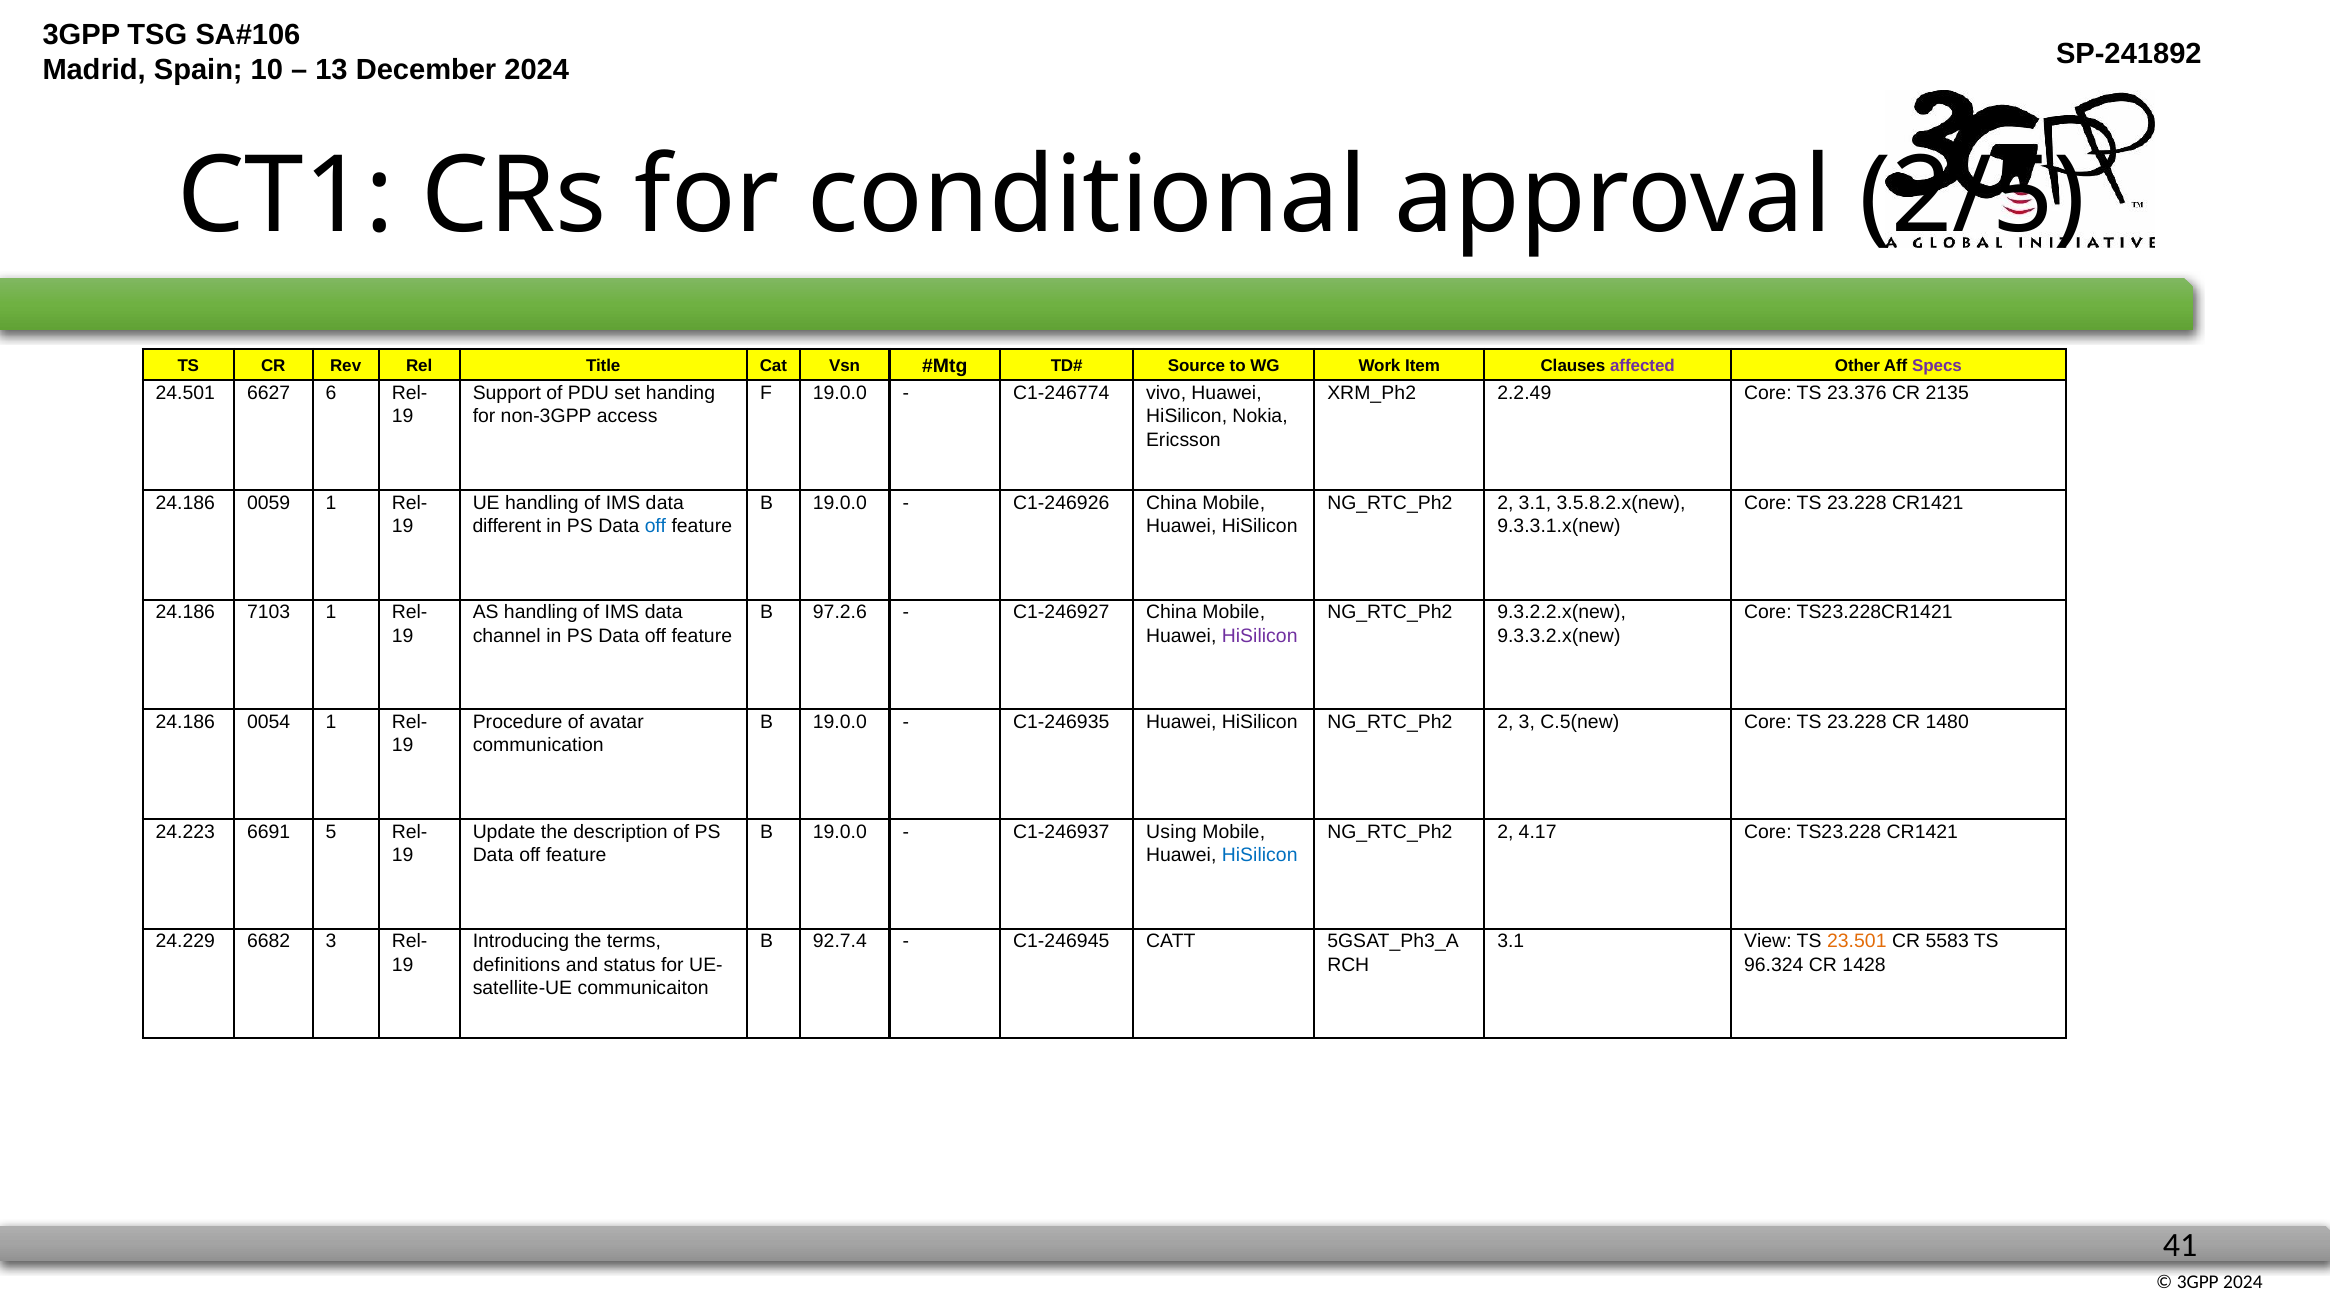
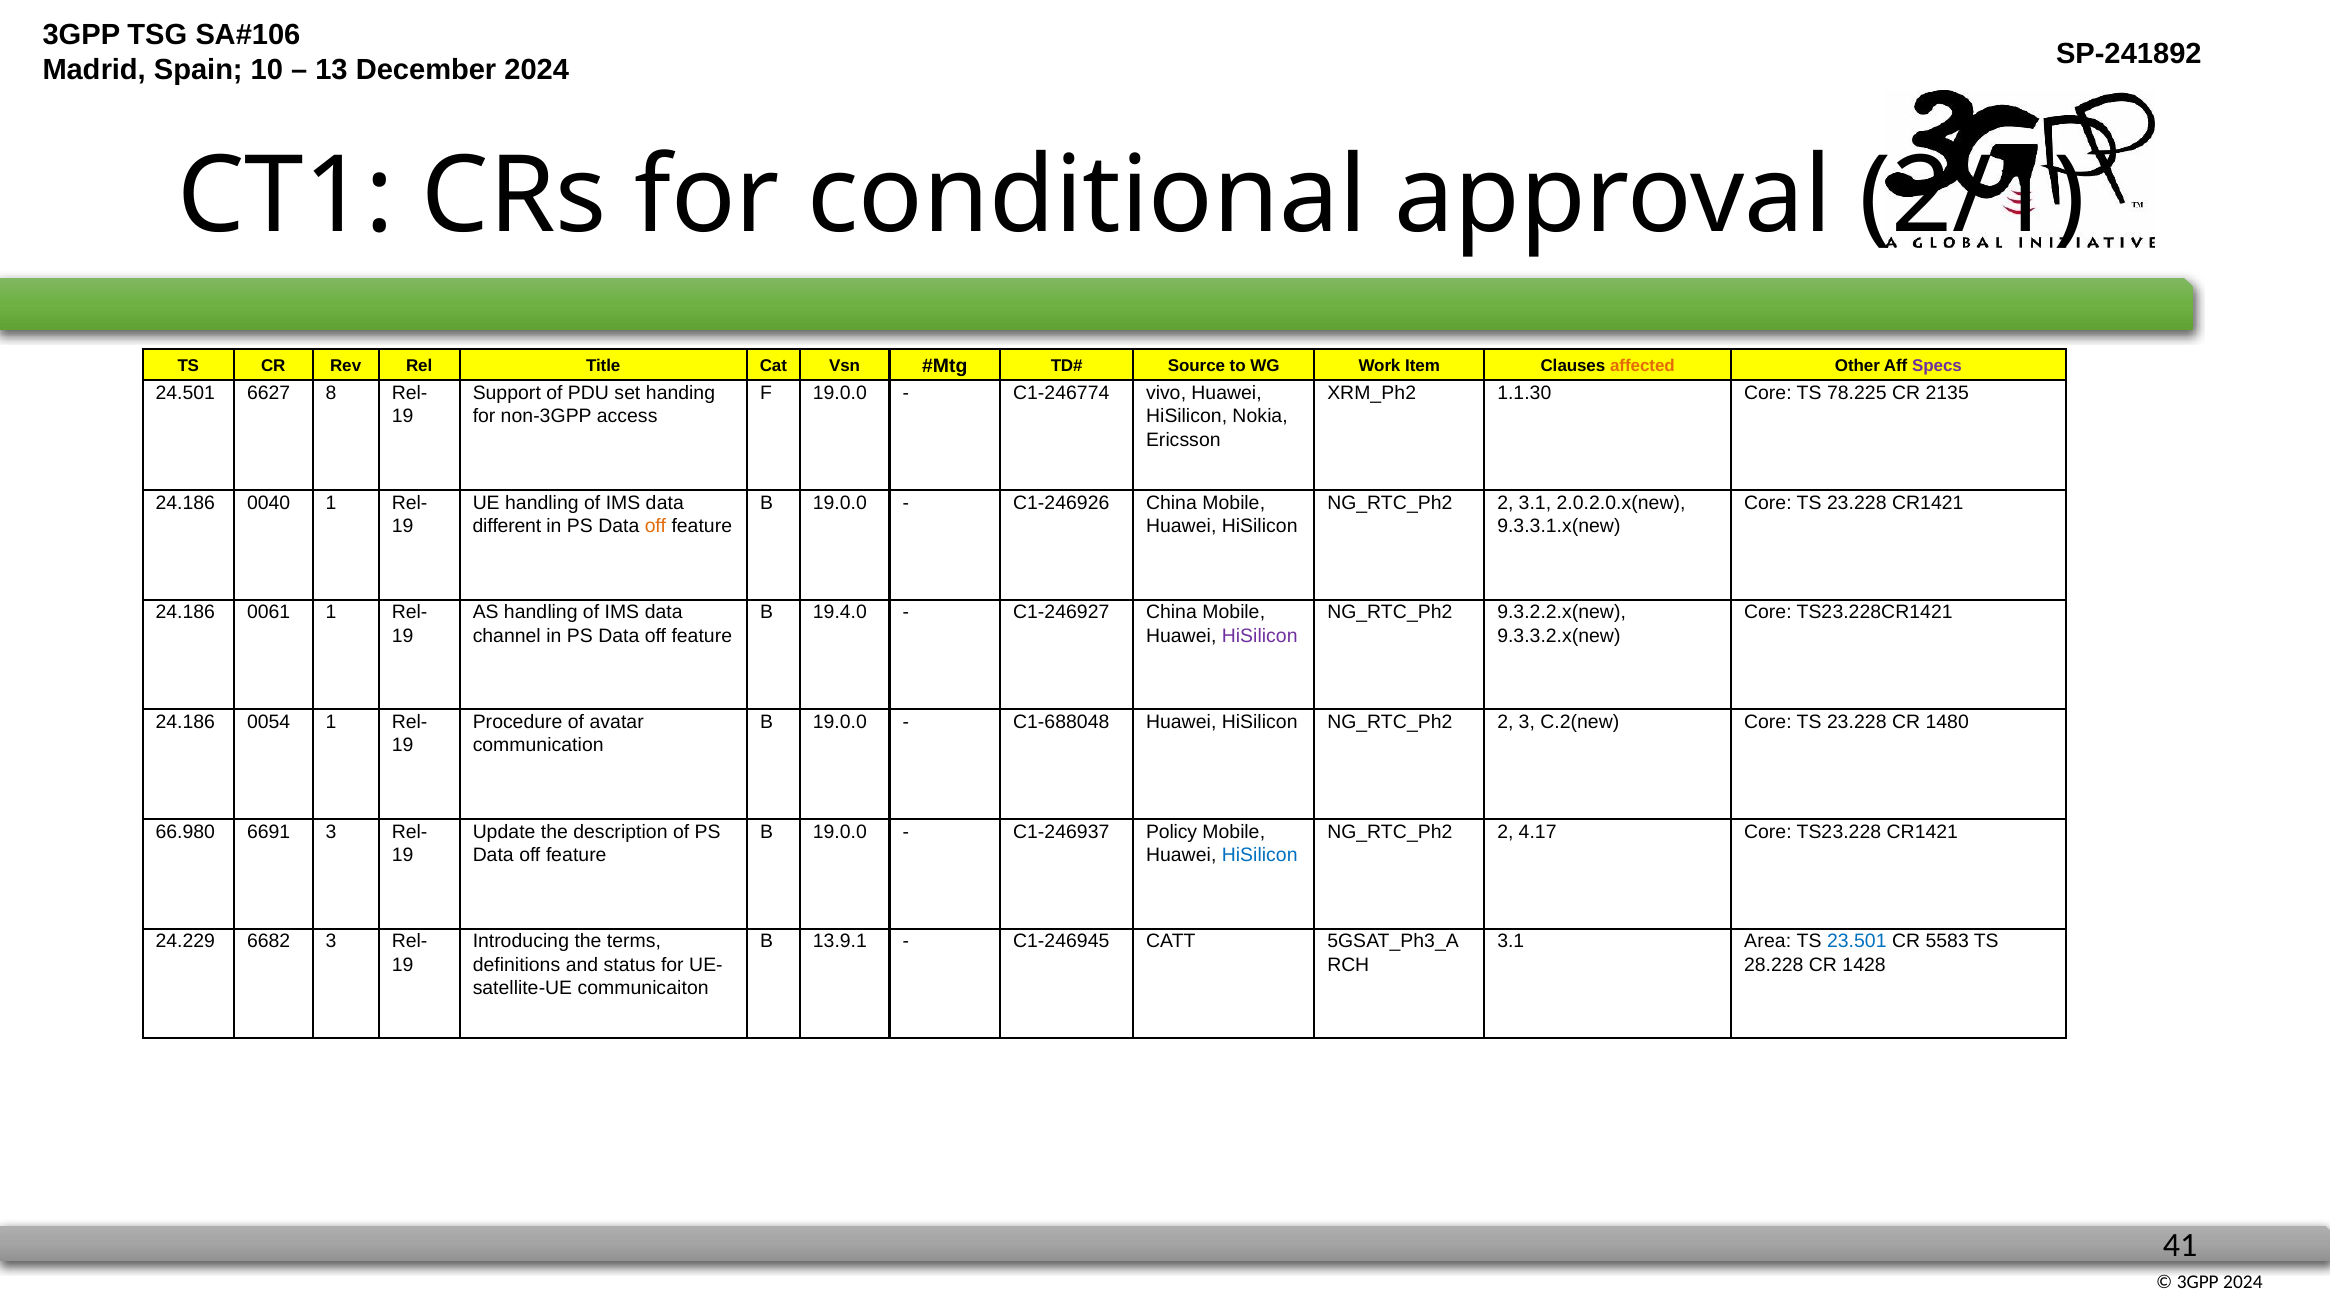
2/5: 2/5 -> 2/1 (1973, 196)
affected colour: purple -> orange (1642, 365)
6: 6 -> 8 (331, 393)
2.2.49: 2.2.49 -> 1.1.30 (1524, 393)
23.376: 23.376 -> 78.225 (1857, 393)
0059: 0059 -> 0040 (269, 503)
3.5.8.2.x(new: 3.5.8.2.x(new -> 2.0.2.0.x(new (1621, 503)
off colour: blue -> orange (655, 526)
7103: 7103 -> 0061 (269, 612)
97.2.6: 97.2.6 -> 19.4.0 (840, 612)
C1-246935: C1-246935 -> C1-688048 (1061, 722)
C.5(new: C.5(new -> C.2(new (1580, 722)
24.223: 24.223 -> 66.980 (185, 832)
6691 5: 5 -> 3 (331, 832)
Using: Using -> Policy (1172, 832)
92.7.4: 92.7.4 -> 13.9.1 (840, 941)
View: View -> Area (1768, 941)
23.501 colour: orange -> blue (1857, 941)
96.324: 96.324 -> 28.228 (1774, 965)
